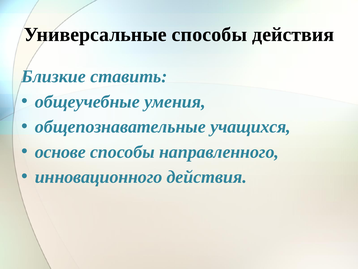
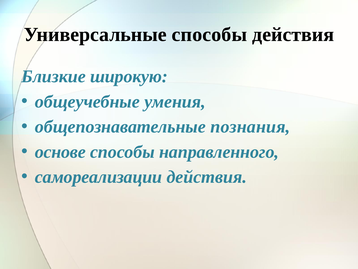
ставить: ставить -> широкую (129, 76)
учащихся: учащихся -> познания (250, 127)
инновационного: инновационного -> самореализации (99, 177)
